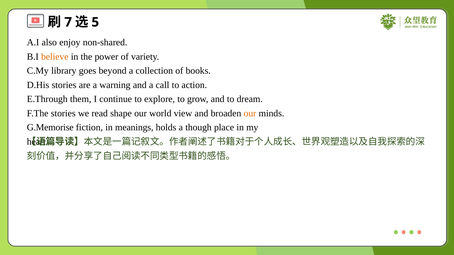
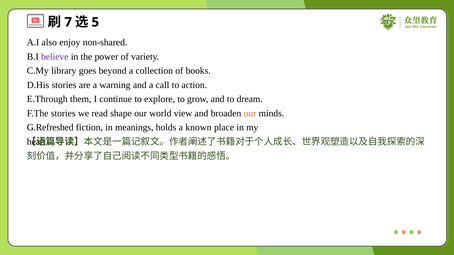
believe colour: orange -> purple (55, 57)
G.Memorise: G.Memorise -> G.Refreshed (50, 128)
though: though -> known (198, 128)
